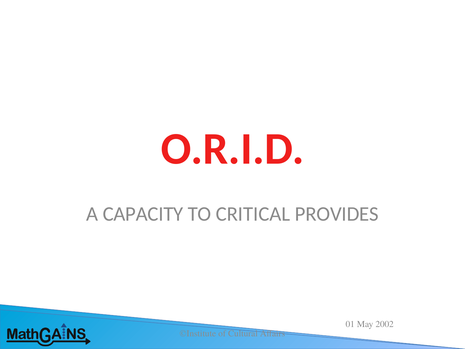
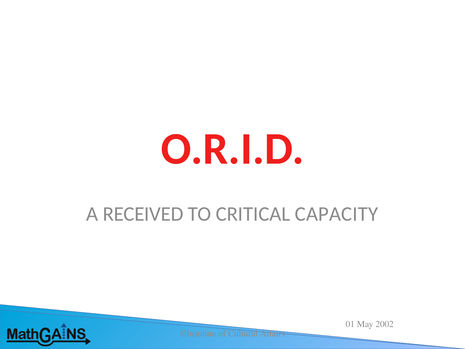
CAPACITY: CAPACITY -> RECEIVED (143, 214)
PROVIDES: PROVIDES -> CAPACITY (337, 214)
